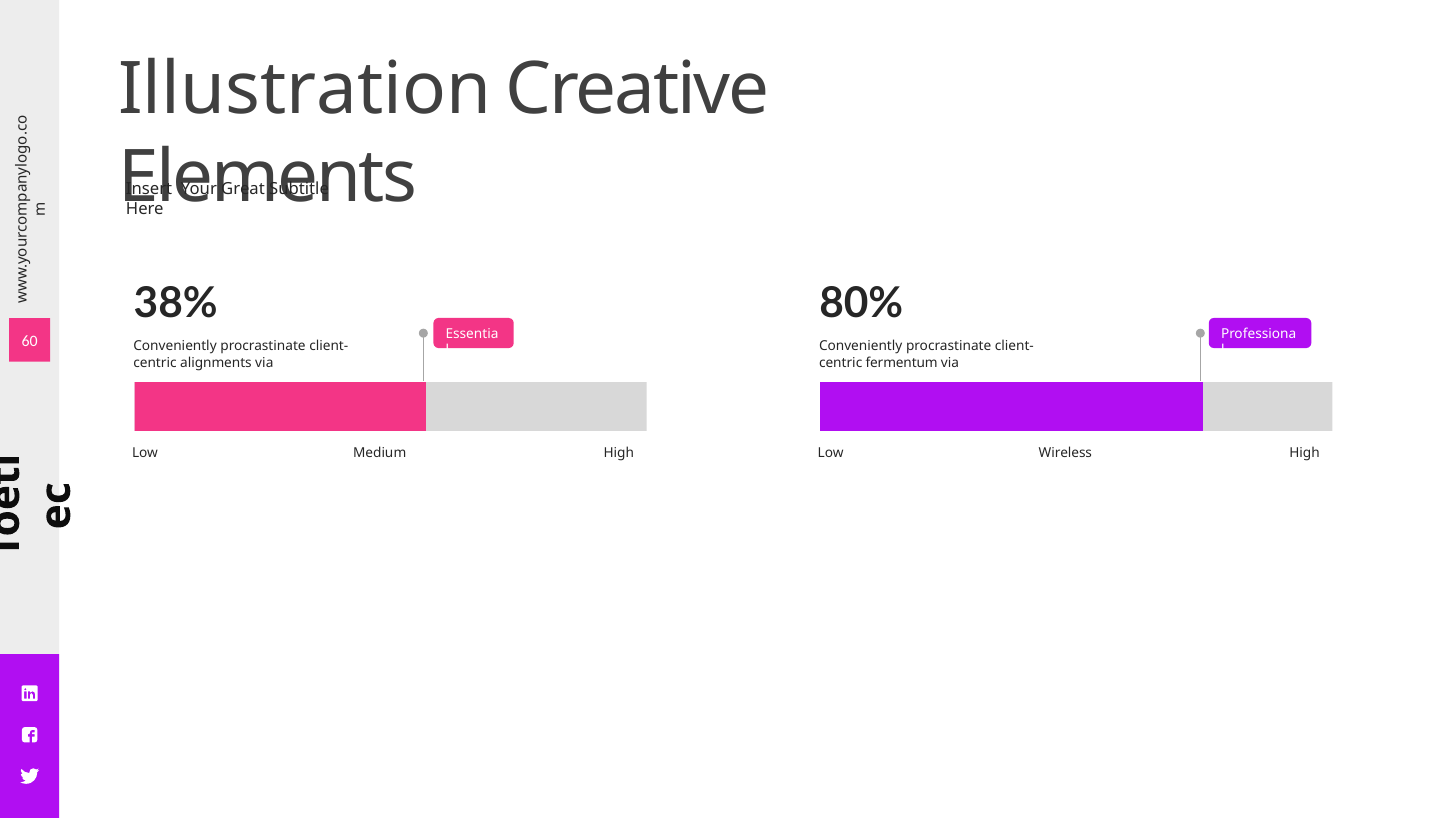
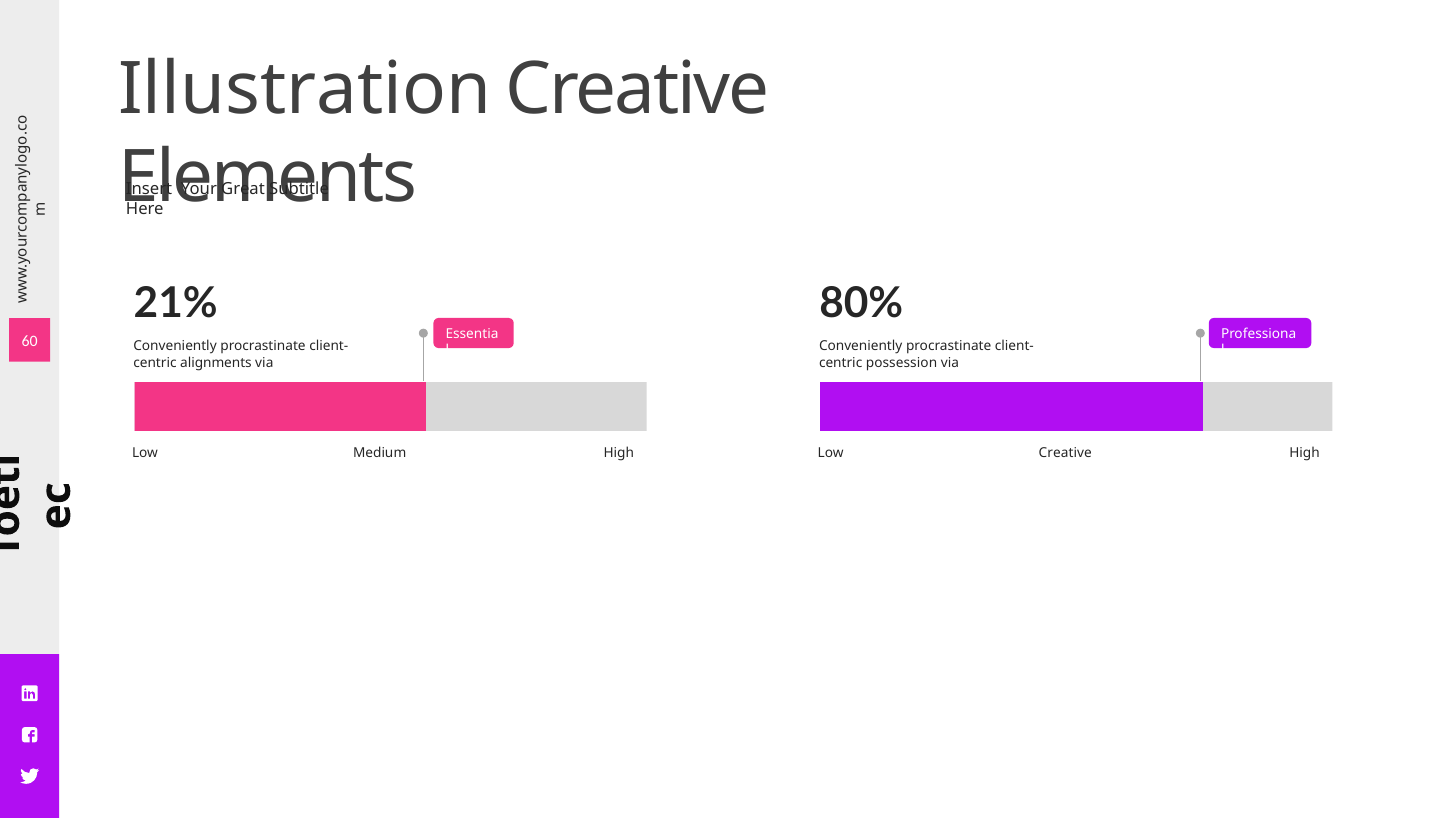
38%: 38% -> 21% (176, 303)
fermentum: fermentum -> possession (902, 363)
Wireless: Wireless -> Creative (1065, 453)
